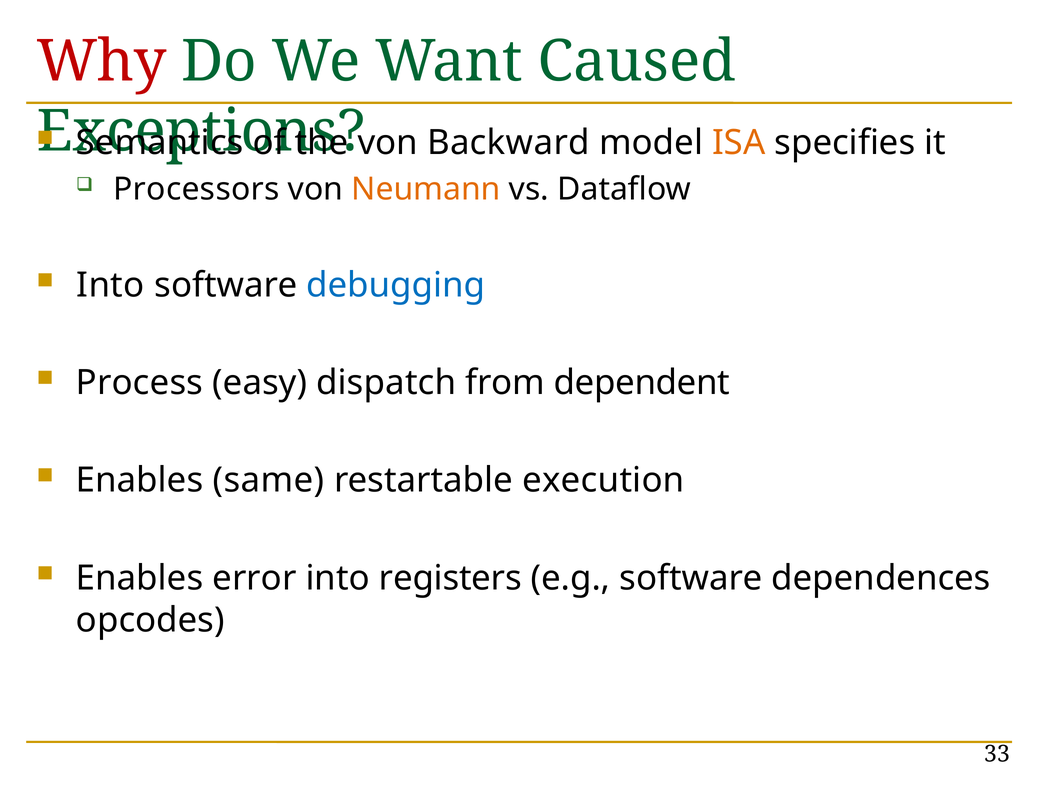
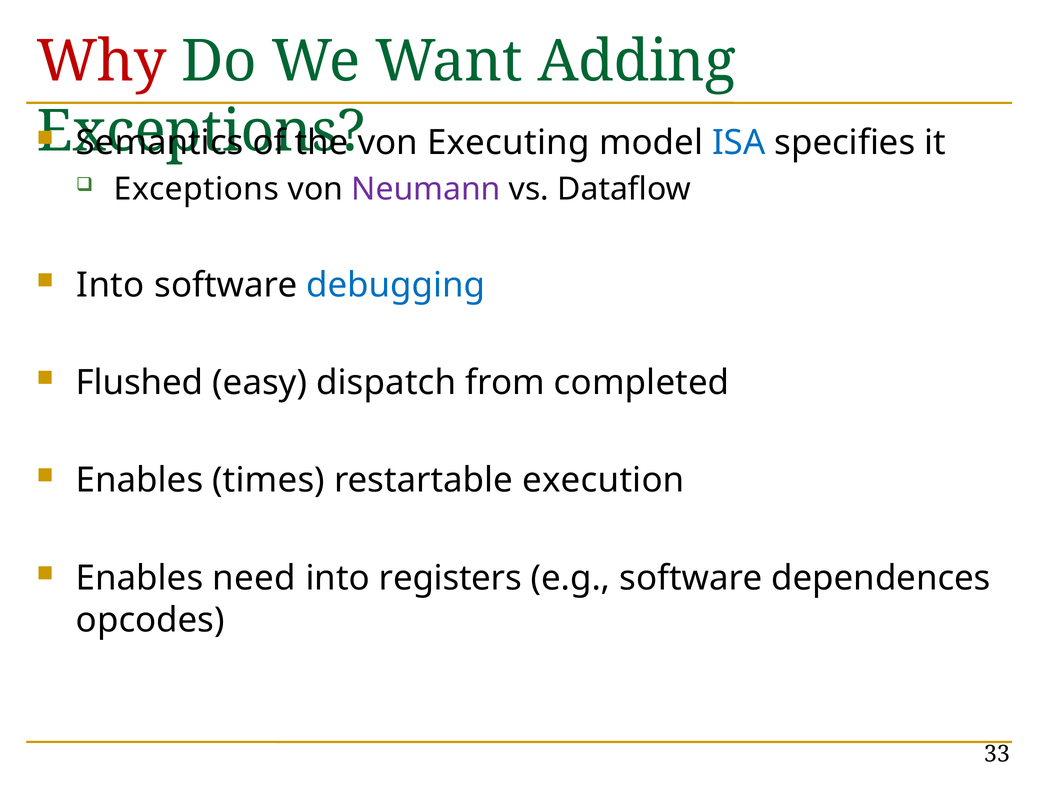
Caused: Caused -> Adding (637, 62)
Backward: Backward -> Executing (508, 143)
ISA colour: orange -> blue (739, 143)
Processors: Processors -> Exceptions (196, 189)
Neumann colour: orange -> purple (426, 189)
Process: Process -> Flushed (140, 383)
dependent: dependent -> completed (642, 383)
same: same -> times (269, 481)
error: error -> need (254, 578)
